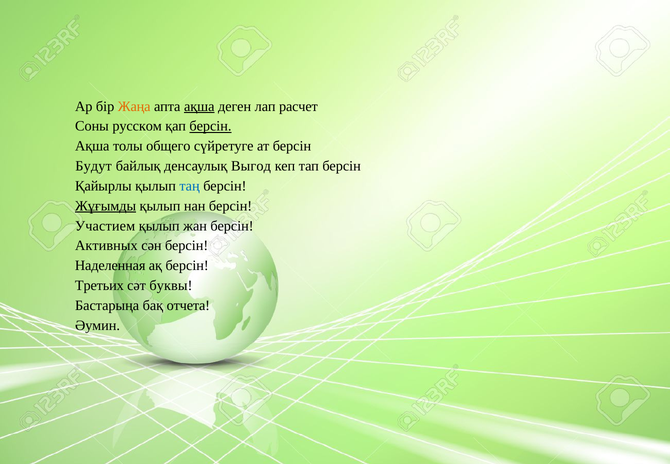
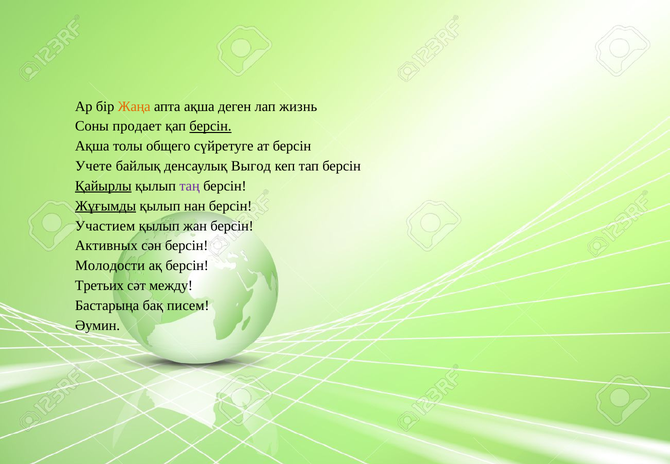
ақша underline: present -> none (199, 106)
расчет: расчет -> жизнь (298, 106)
русском: русском -> продает (137, 126)
Будут: Будут -> Учете (94, 166)
Қайырлы underline: none -> present (103, 186)
таң colour: blue -> purple (190, 186)
Наделенная: Наделенная -> Молодости (110, 266)
буквы: буквы -> между (171, 286)
отчета: отчета -> писем (188, 305)
